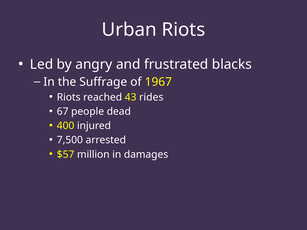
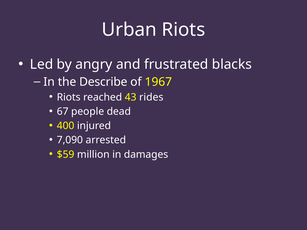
Suffrage: Suffrage -> Describe (103, 82)
7,500: 7,500 -> 7,090 (70, 140)
$57: $57 -> $59 (66, 155)
